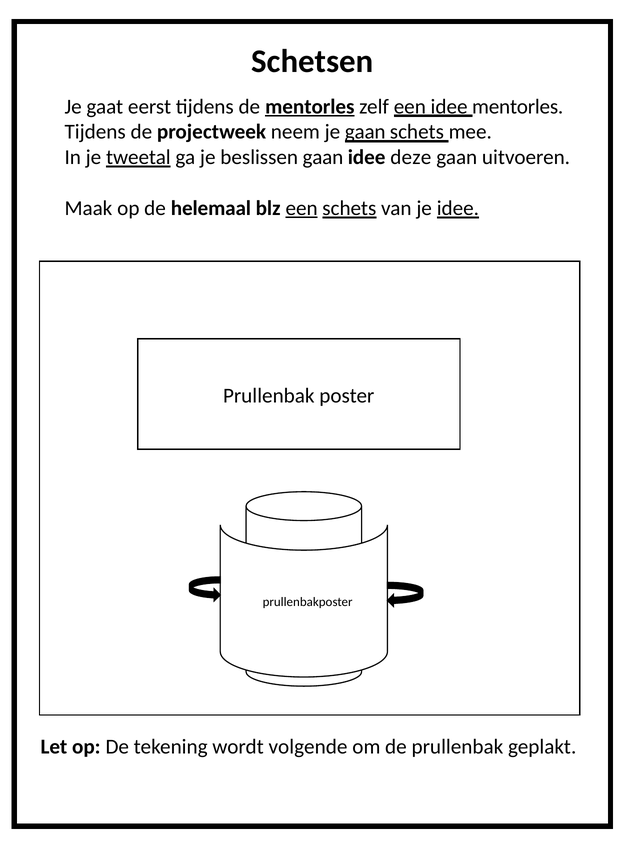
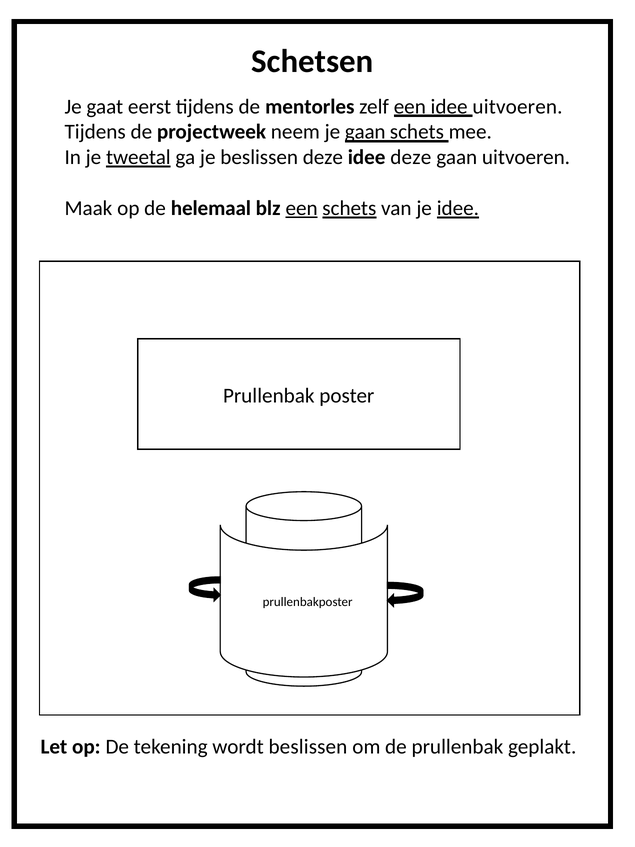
mentorles underline: present -> none (310, 107)
idee mentorles: mentorles -> uitvoeren (518, 107)
beslissen gaan: gaan -> deze (323, 157)
wordt volgende: volgende -> beslissen (308, 747)
